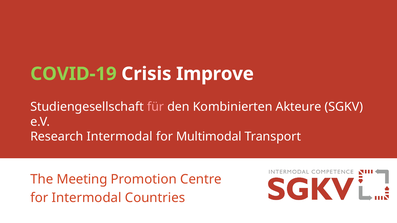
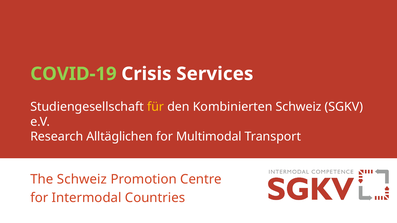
Improve: Improve -> Services (215, 74)
für colour: pink -> yellow (156, 107)
Kombinierten Akteure: Akteure -> Schweiz (299, 107)
Research Intermodal: Intermodal -> Alltäglichen (120, 137)
The Meeting: Meeting -> Schweiz (82, 179)
